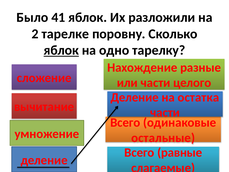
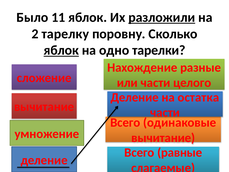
41: 41 -> 11 (58, 17)
разложили underline: none -> present (162, 17)
тарелке: тарелке -> тарелку (65, 34)
тарелку: тарелку -> тарелки (159, 50)
остальные: остальные -> вычитание (163, 138)
